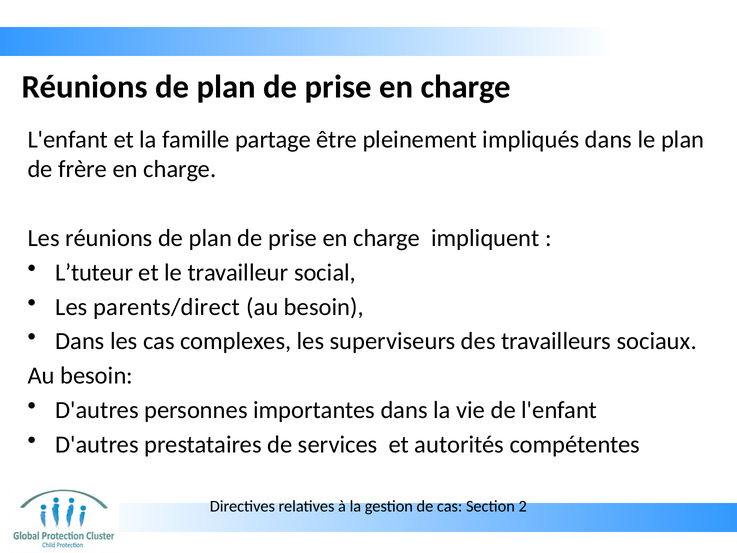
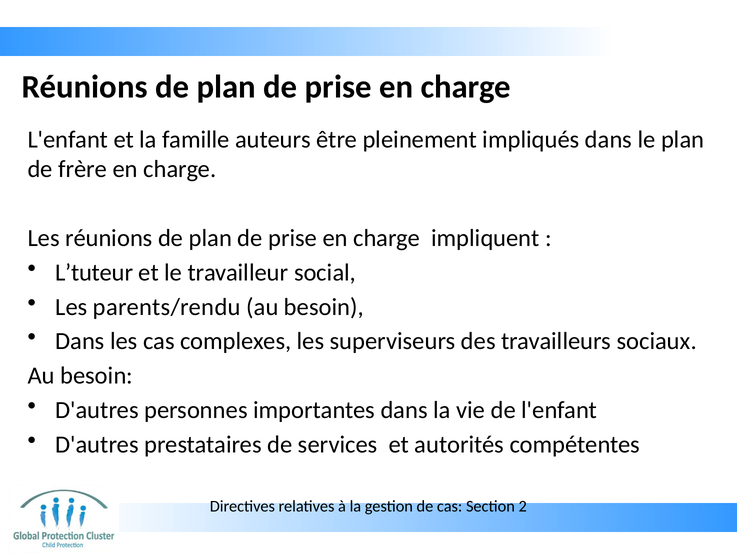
partage: partage -> auteurs (273, 140)
parents/direct: parents/direct -> parents/rendu (167, 307)
